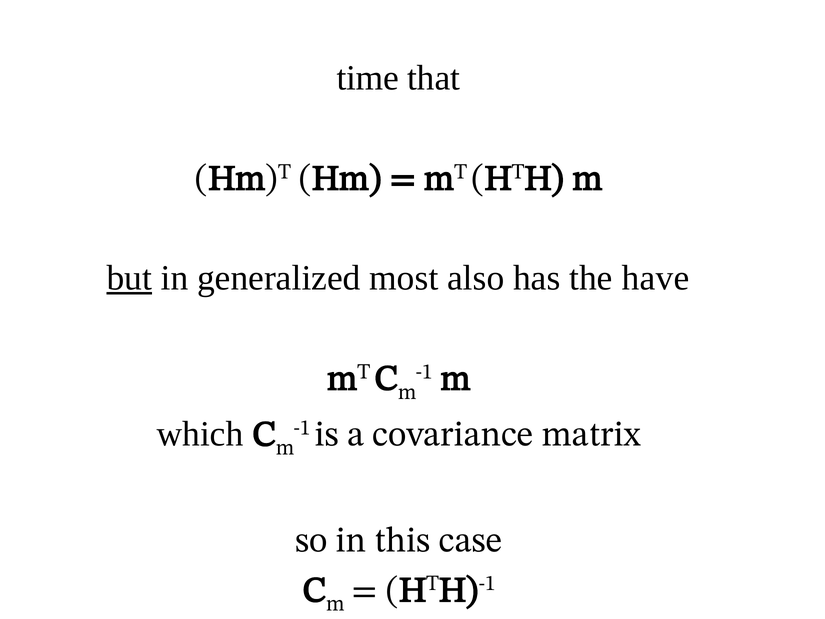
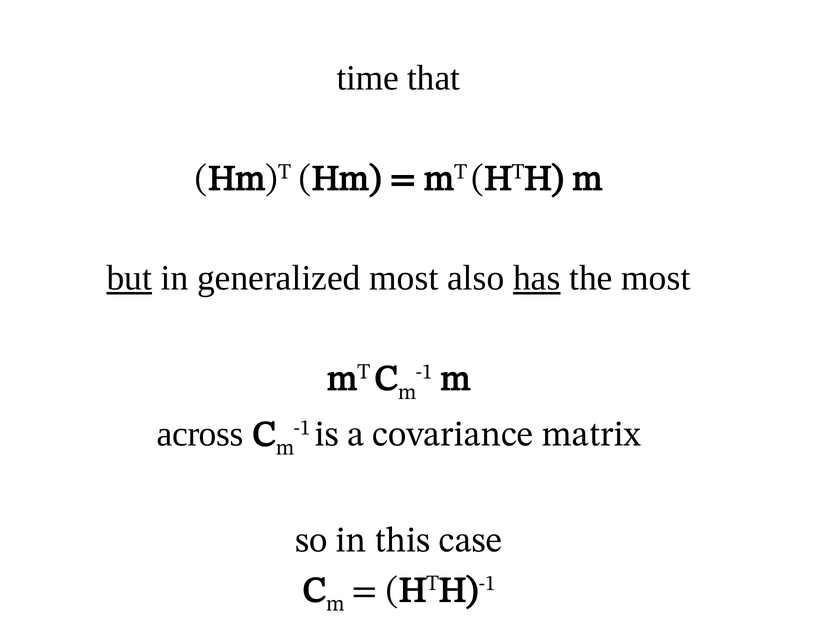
has underline: none -> present (537, 278)
the have: have -> most (656, 278)
which: which -> across (200, 434)
